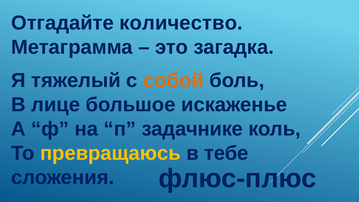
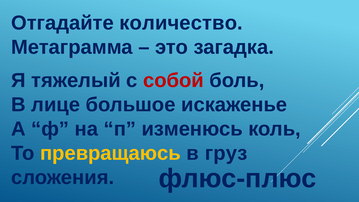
собой colour: orange -> red (173, 80)
задачнике: задачнике -> изменюсь (192, 129)
тебе: тебе -> груз (226, 153)
